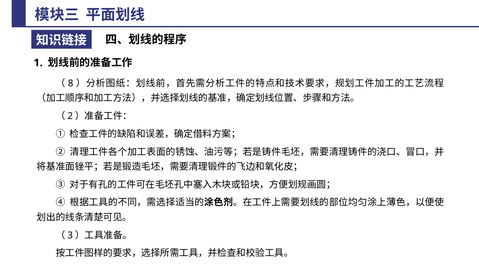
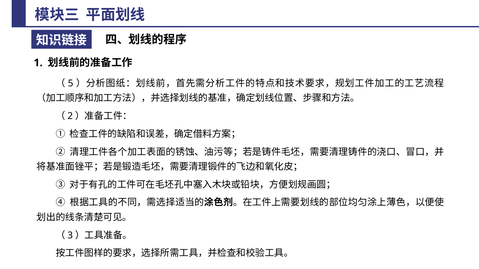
8: 8 -> 5 (71, 83)
